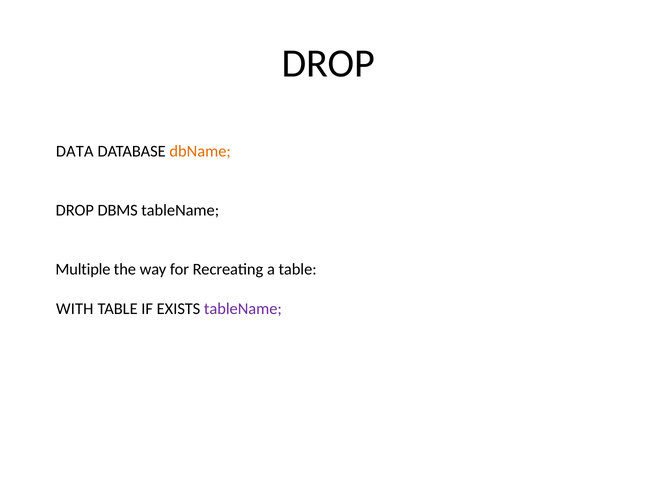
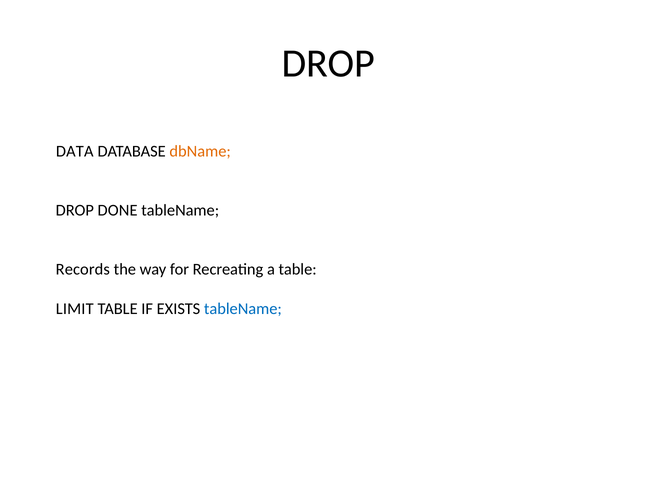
DBMS: DBMS -> DONE (118, 210)
Multiple: Multiple -> Records (83, 269)
WITH: WITH -> LIMIT (75, 309)
tableName colour: purple -> blue (243, 309)
